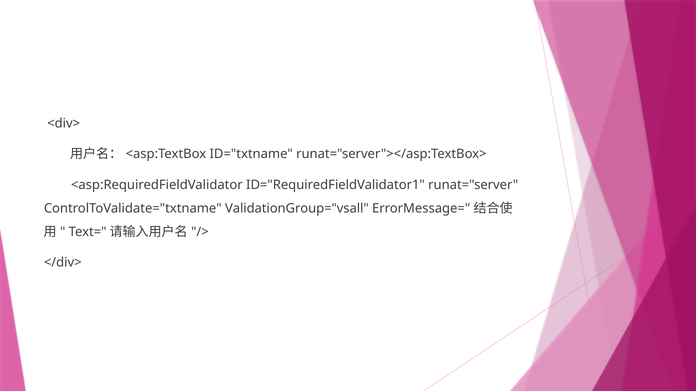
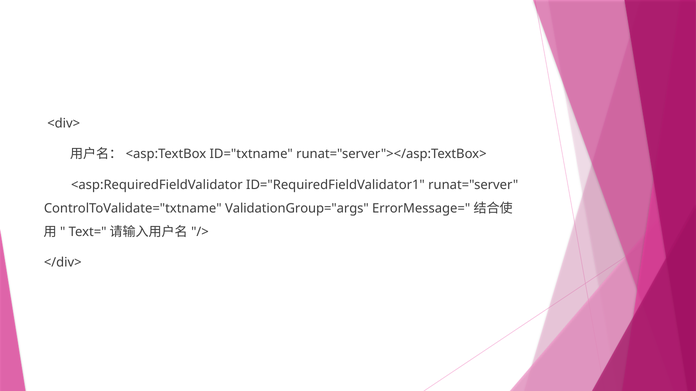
ValidationGroup="vsall: ValidationGroup="vsall -> ValidationGroup="args (297, 209)
